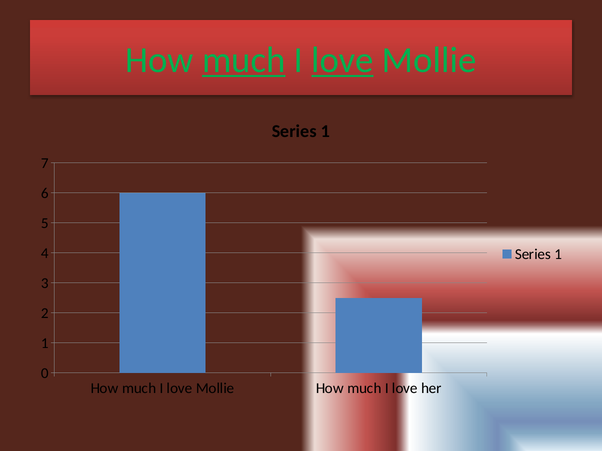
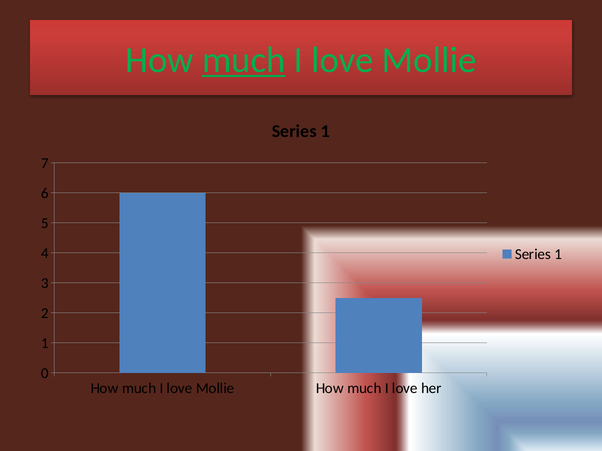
love underline: present -> none (343, 60)
